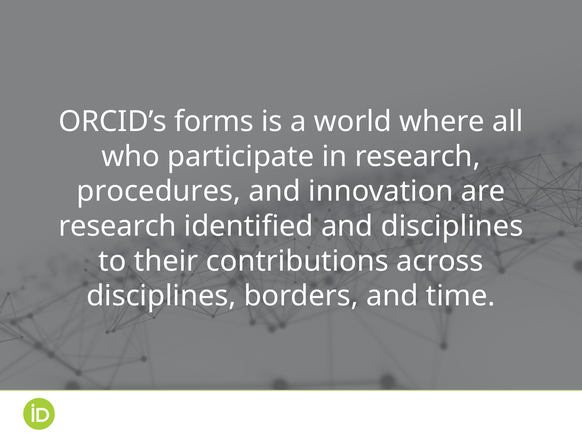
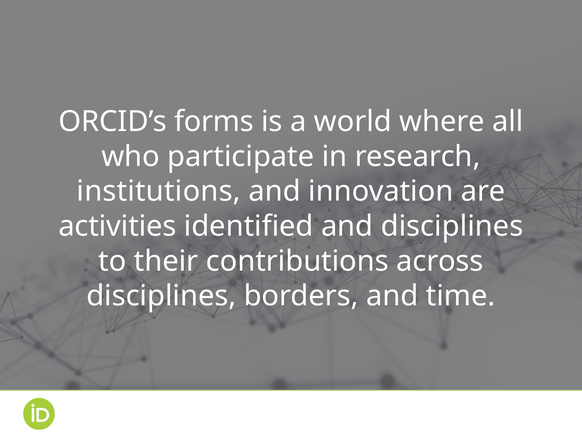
procedures: procedures -> institutions (159, 192)
research: research -> activities (117, 227)
